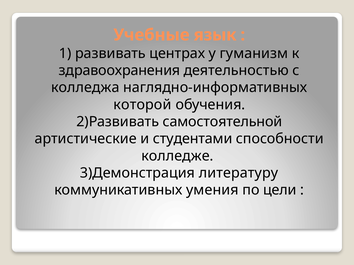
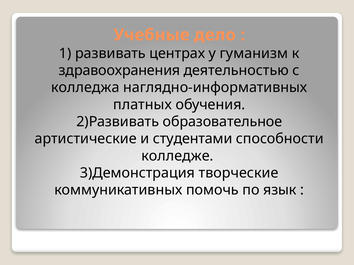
язык: язык -> дело (215, 35)
которой: которой -> платных (142, 105)
самостоятельной: самостоятельной -> образовательное (222, 122)
литературу: литературу -> творческие (239, 173)
умения: умения -> помочь (212, 190)
цели: цели -> язык (280, 190)
